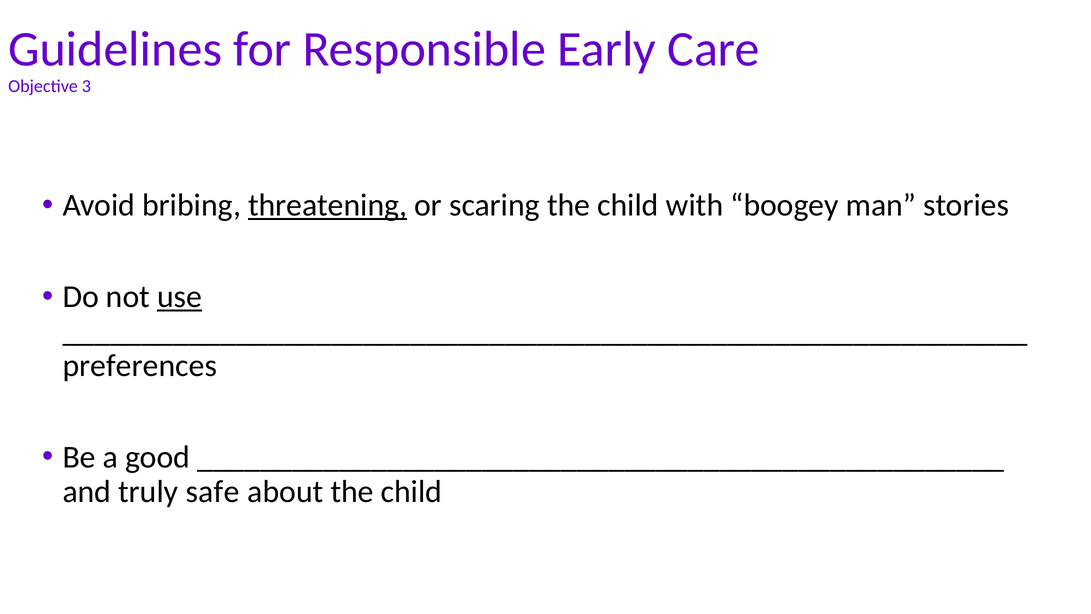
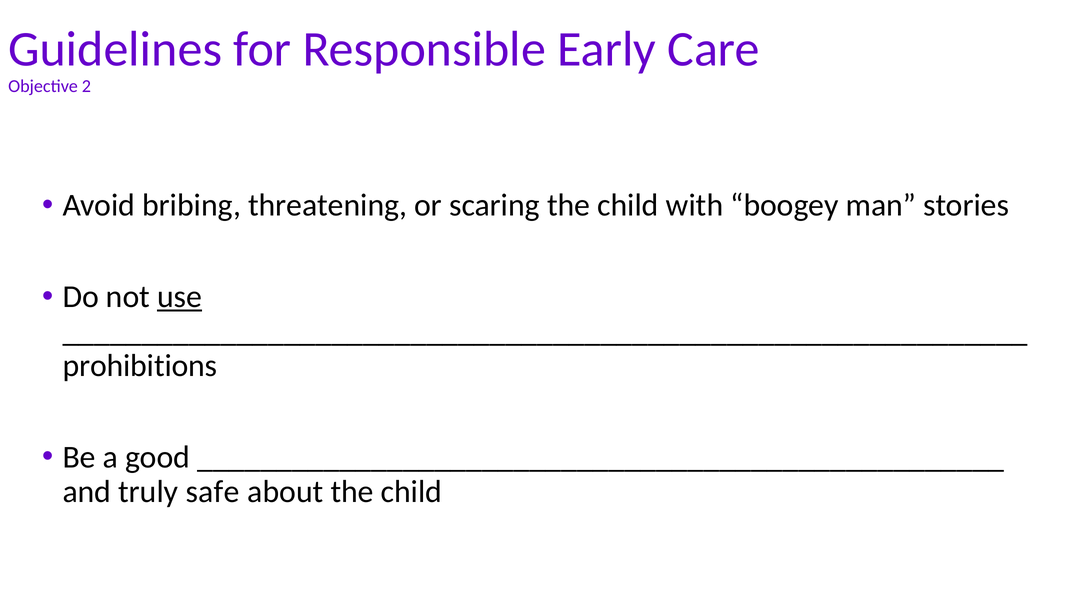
3: 3 -> 2 (86, 86)
threatening underline: present -> none (328, 205)
preferences: preferences -> prohibitions (140, 365)
